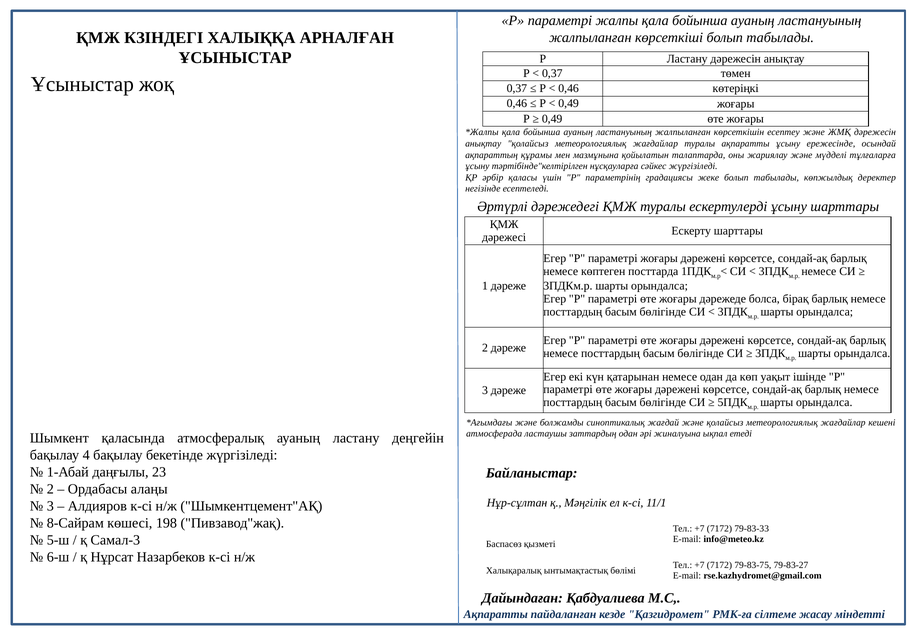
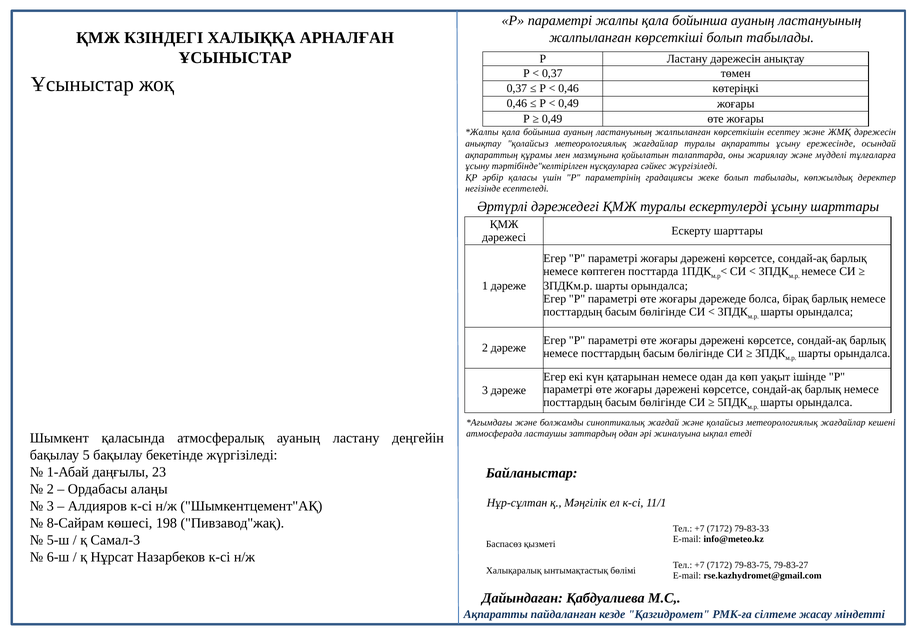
4: 4 -> 5 (86, 455)
